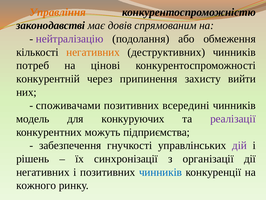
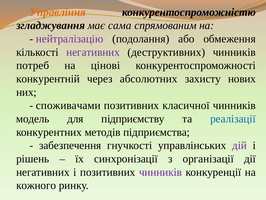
законодавстві: законодавстві -> згладжування (51, 25)
довів: довів -> сама (120, 25)
негативних colour: orange -> purple (93, 52)
припинення: припинення -> абсолютних (149, 79)
вийти: вийти -> нових (242, 79)
всередині: всередині -> класичної (186, 105)
конкуруючих: конкуруючих -> підприємству (133, 119)
реалізації colour: purple -> blue (233, 119)
можуть: можуть -> методів (103, 132)
чинників colour: blue -> purple (161, 172)
